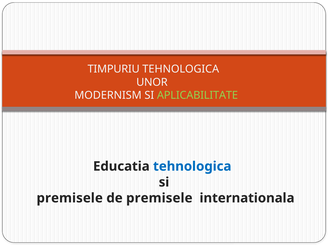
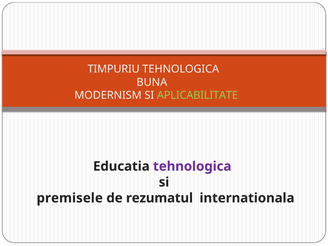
UNOR: UNOR -> BUNA (152, 82)
tehnologica colour: blue -> purple (192, 166)
de premisele: premisele -> rezumatul (159, 198)
